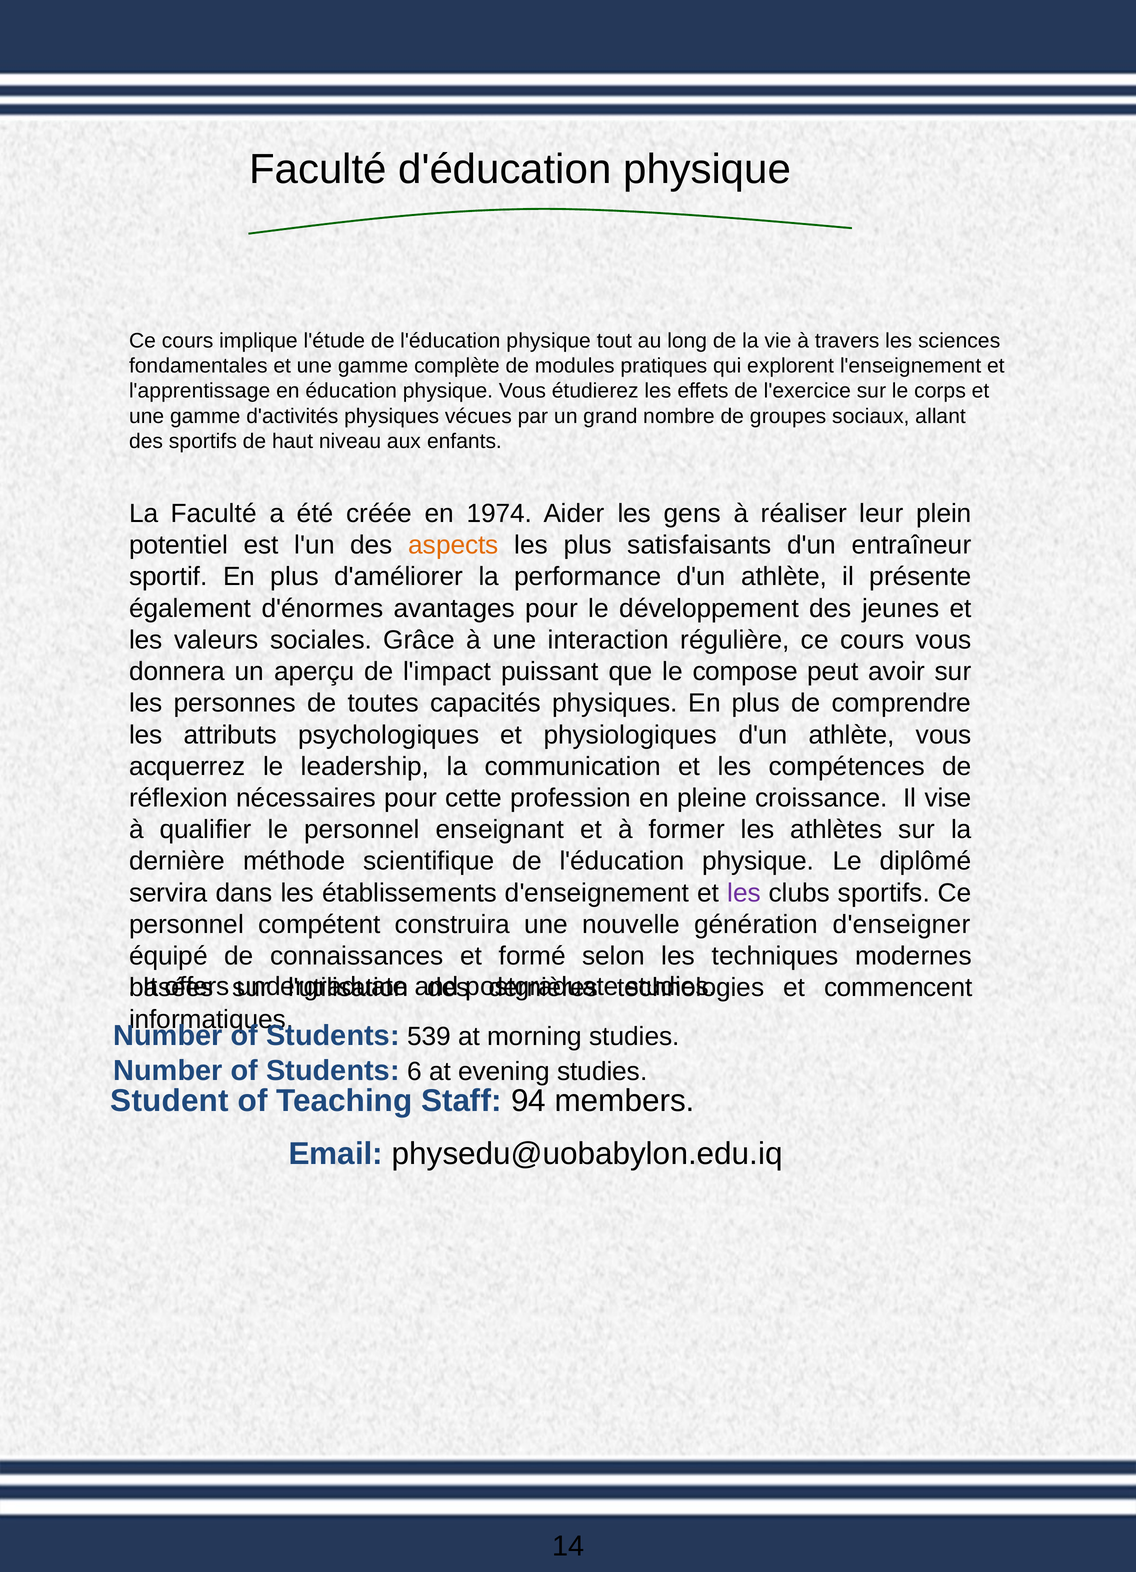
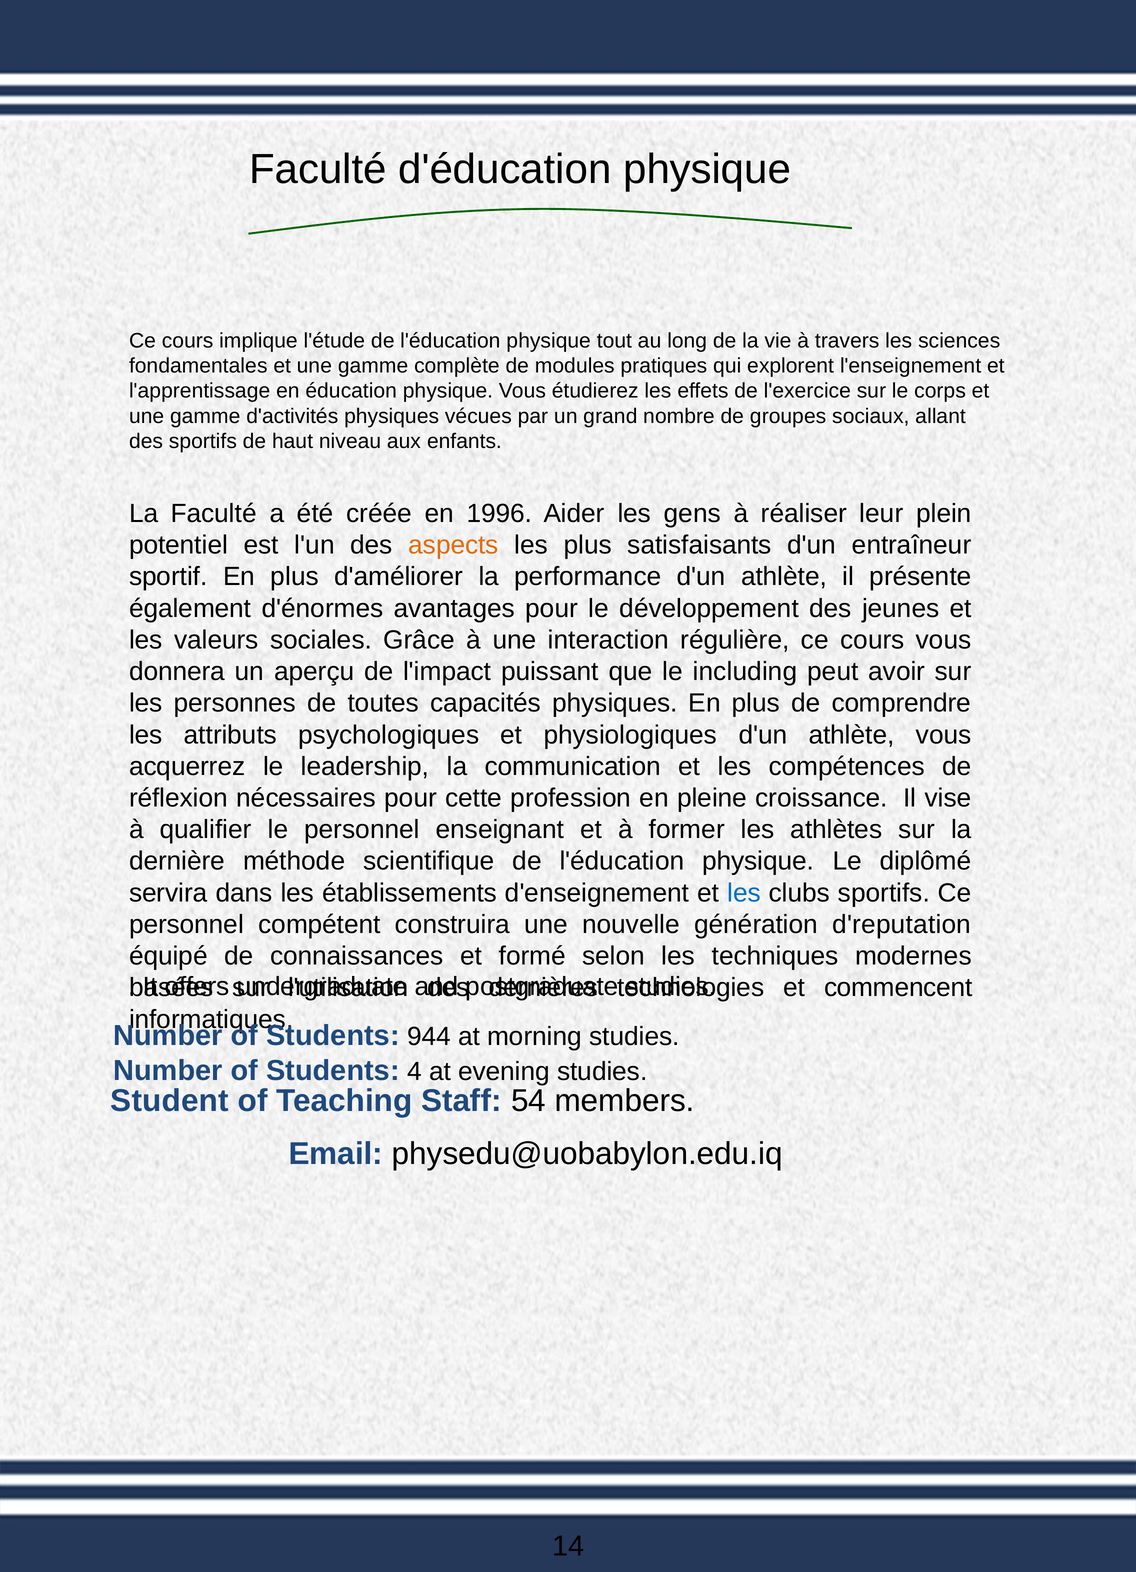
1974: 1974 -> 1996 (499, 513)
compose: compose -> including (745, 671)
les colour: purple -> blue (744, 893)
d'enseigner: d'enseigner -> d'reputation (902, 924)
539: 539 -> 944 (429, 1036)
6: 6 -> 4 (415, 1071)
94: 94 -> 54 (529, 1100)
